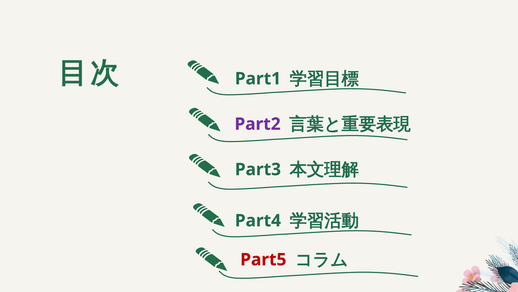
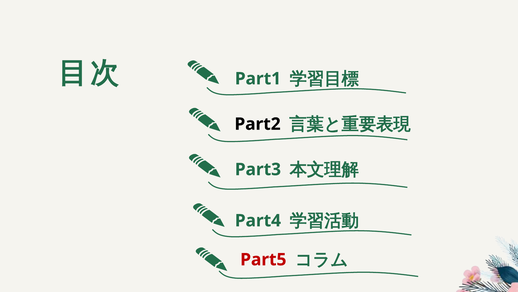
Part2 colour: purple -> black (258, 124)
